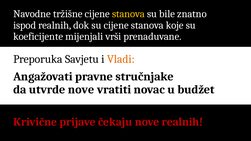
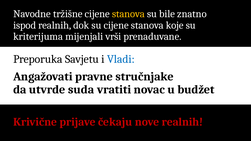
koeficijente: koeficijente -> kriterijuma (38, 37)
Vladi colour: orange -> blue (121, 59)
utvrde nove: nove -> suda (81, 90)
